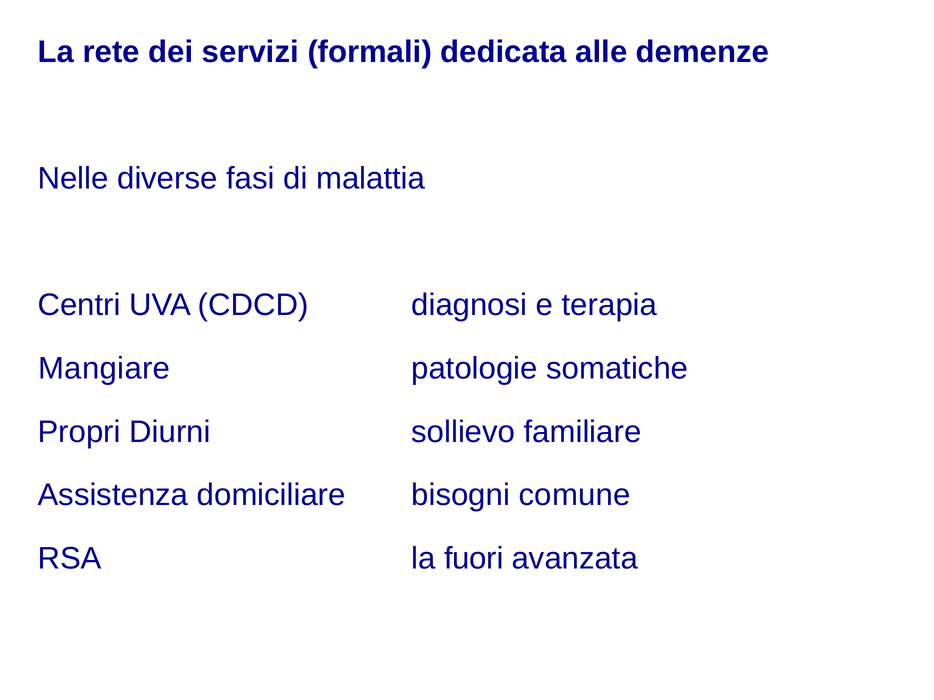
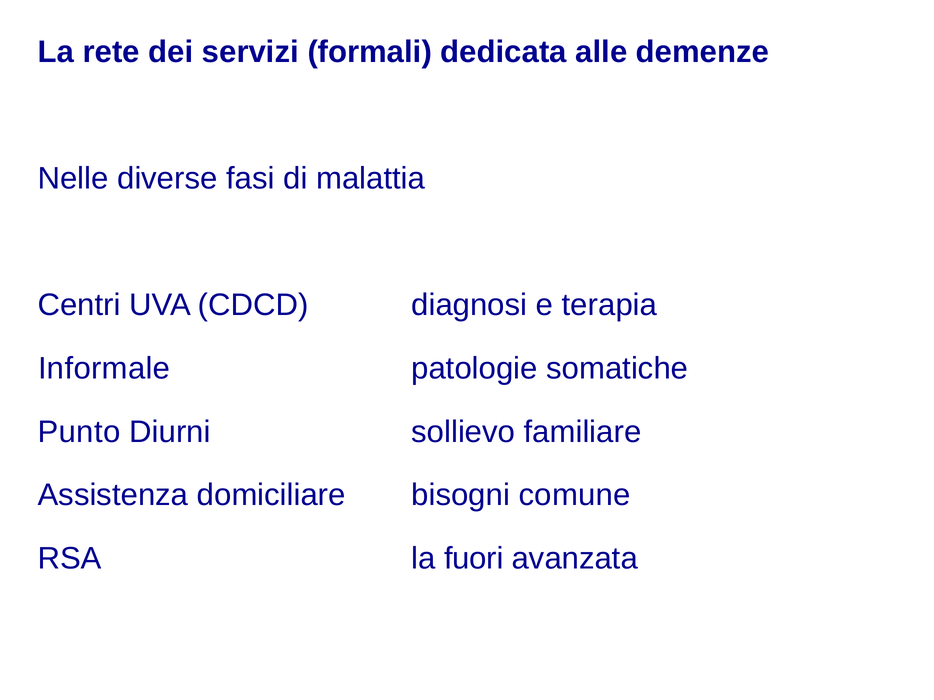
Mangiare: Mangiare -> Informale (104, 369)
Propri: Propri -> Punto (79, 432)
